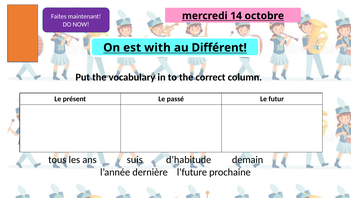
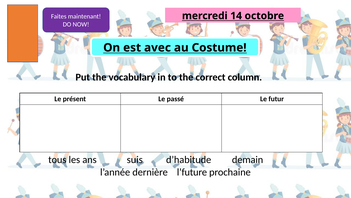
with: with -> avec (158, 48)
Différent: Différent -> Costume (219, 48)
